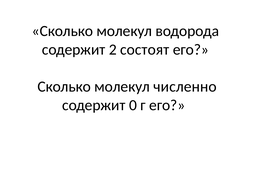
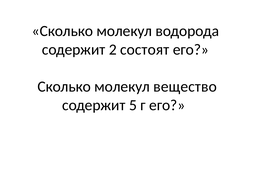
численно: численно -> вещество (185, 87)
0: 0 -> 5 (133, 105)
